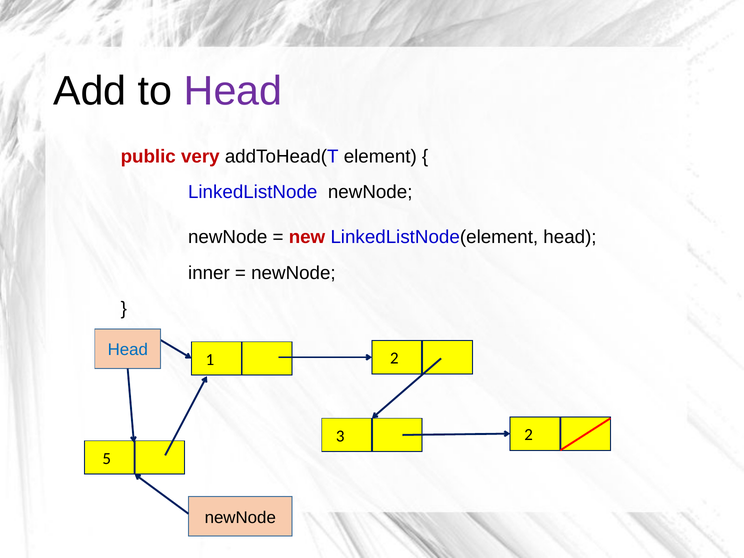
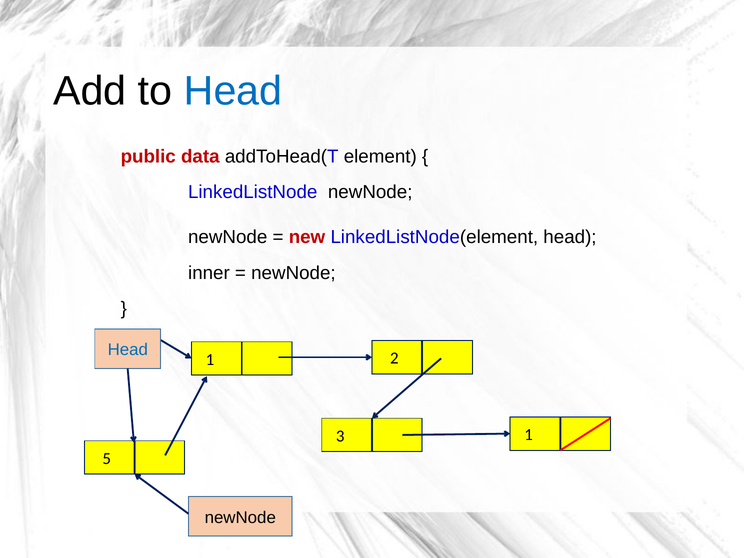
Head colour: purple -> blue (233, 91)
very: very -> data (200, 156)
3 2: 2 -> 1 (529, 435)
